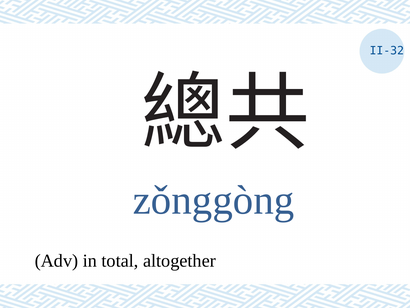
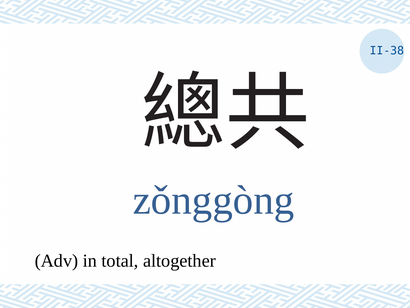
II-32: II-32 -> II-38 (387, 51)
